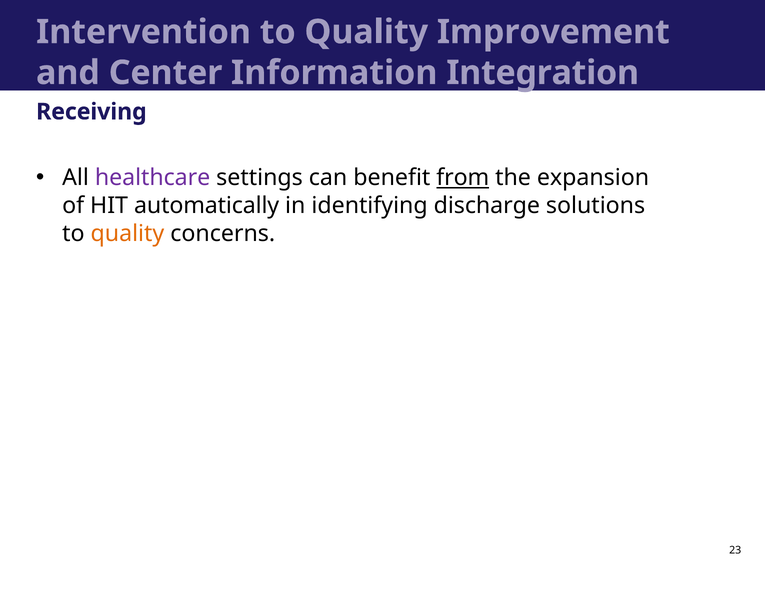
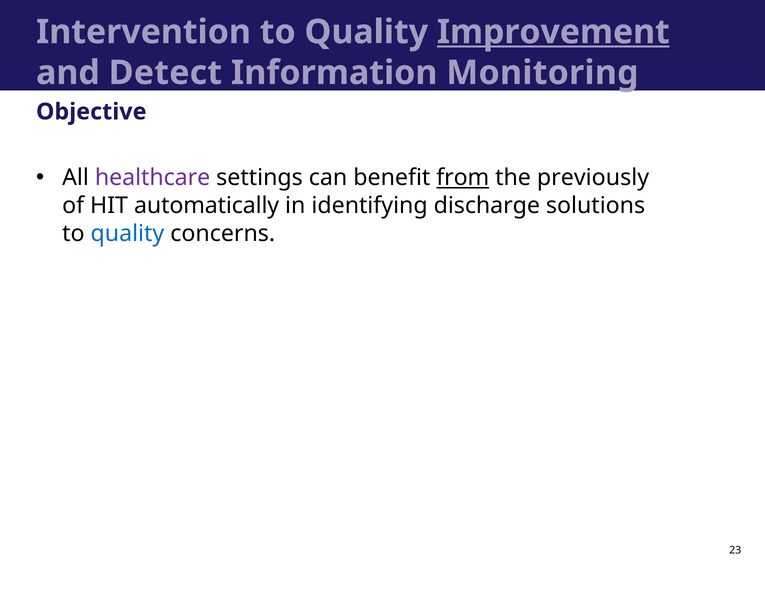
Improvement underline: none -> present (553, 32)
Center: Center -> Detect (165, 73)
Integration: Integration -> Monitoring (542, 73)
Receiving: Receiving -> Objective (91, 112)
expansion: expansion -> previously (593, 178)
quality colour: orange -> blue (127, 233)
